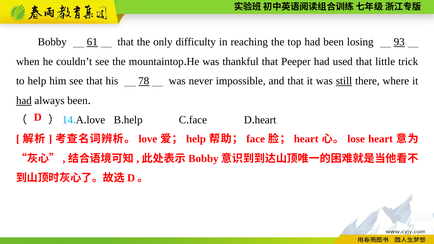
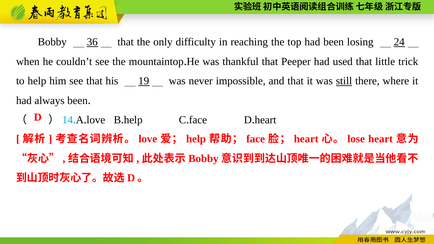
61: 61 -> 36 (92, 42)
93: 93 -> 24 (399, 42)
78: 78 -> 19 (144, 81)
had underline: present -> none (24, 101)
